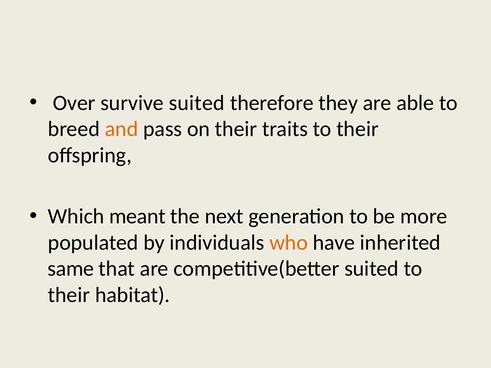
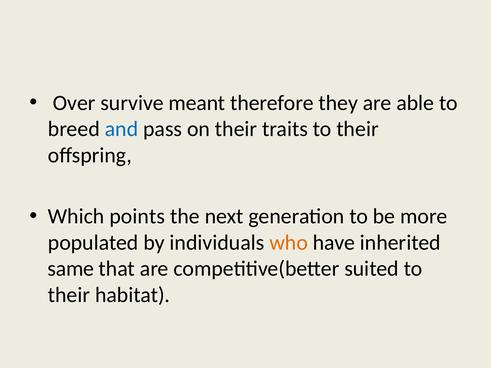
survive suited: suited -> meant (197, 103)
and colour: orange -> blue (121, 129)
meant: meant -> points (137, 217)
